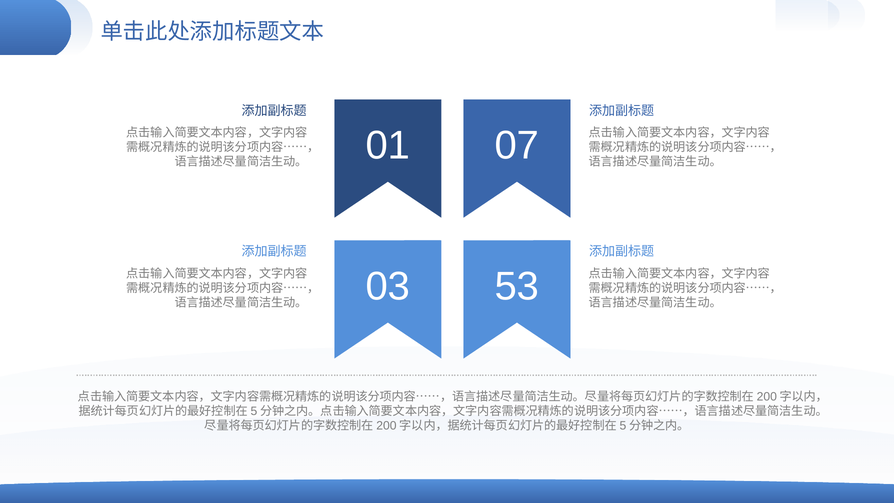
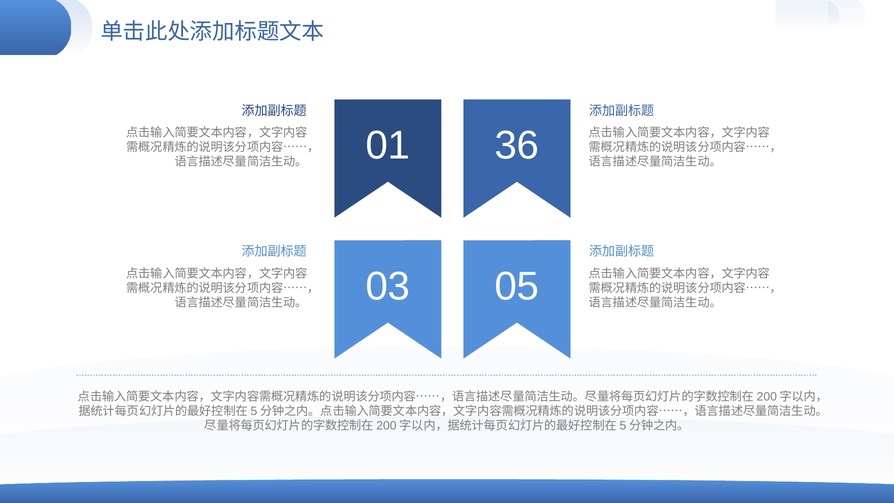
07: 07 -> 36 (517, 146)
53: 53 -> 05 (517, 286)
